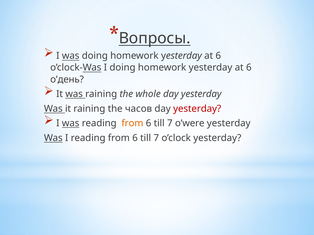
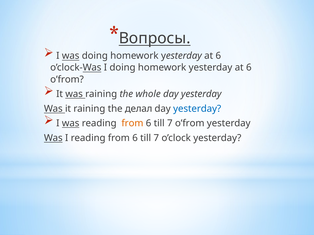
o’день: o’день -> o’from (67, 80)
часов: часов -> делал (139, 109)
yesterday colour: red -> blue (197, 109)
7 o’were: o’were -> o’from (190, 124)
